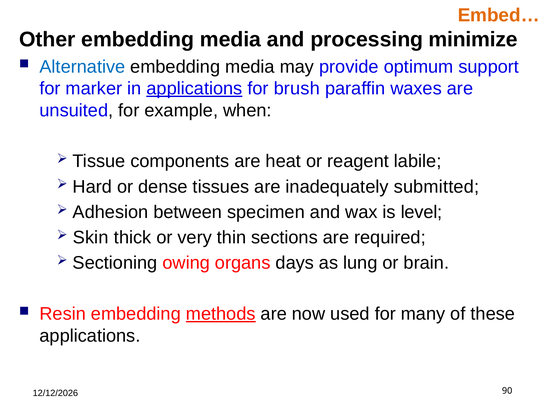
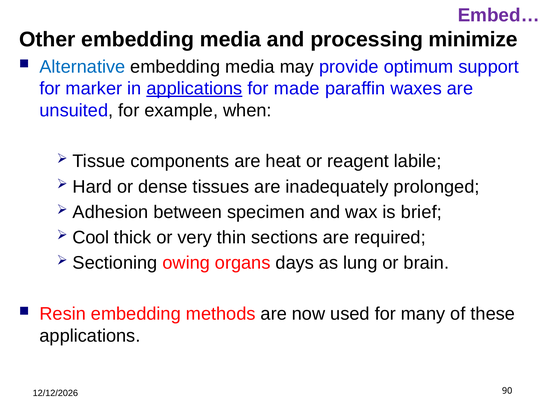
Embed… colour: orange -> purple (499, 15)
brush: brush -> made (297, 88)
submitted: submitted -> prolonged (437, 187)
level: level -> brief (421, 212)
Skin: Skin -> Cool (91, 237)
methods underline: present -> none (221, 314)
